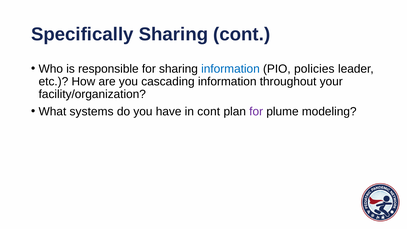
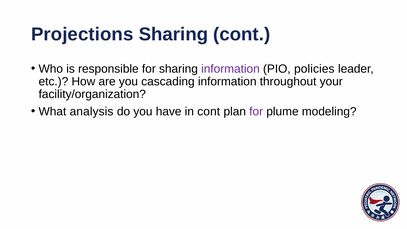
Specifically: Specifically -> Projections (82, 34)
information colour: blue -> purple (230, 69)
systems: systems -> analysis (92, 111)
